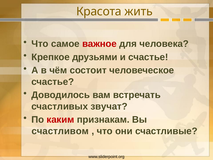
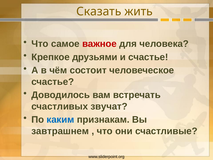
Красота: Красота -> Сказать (99, 11)
каким colour: red -> blue (60, 120)
счастливом: счастливом -> завтрашнем (60, 131)
